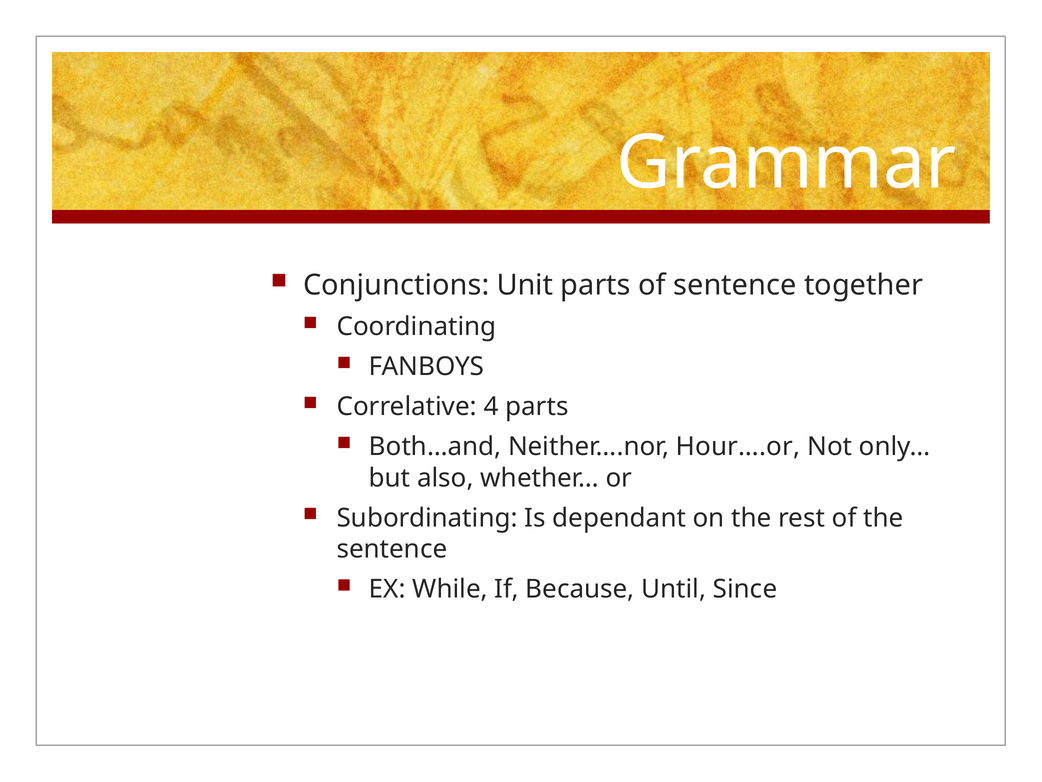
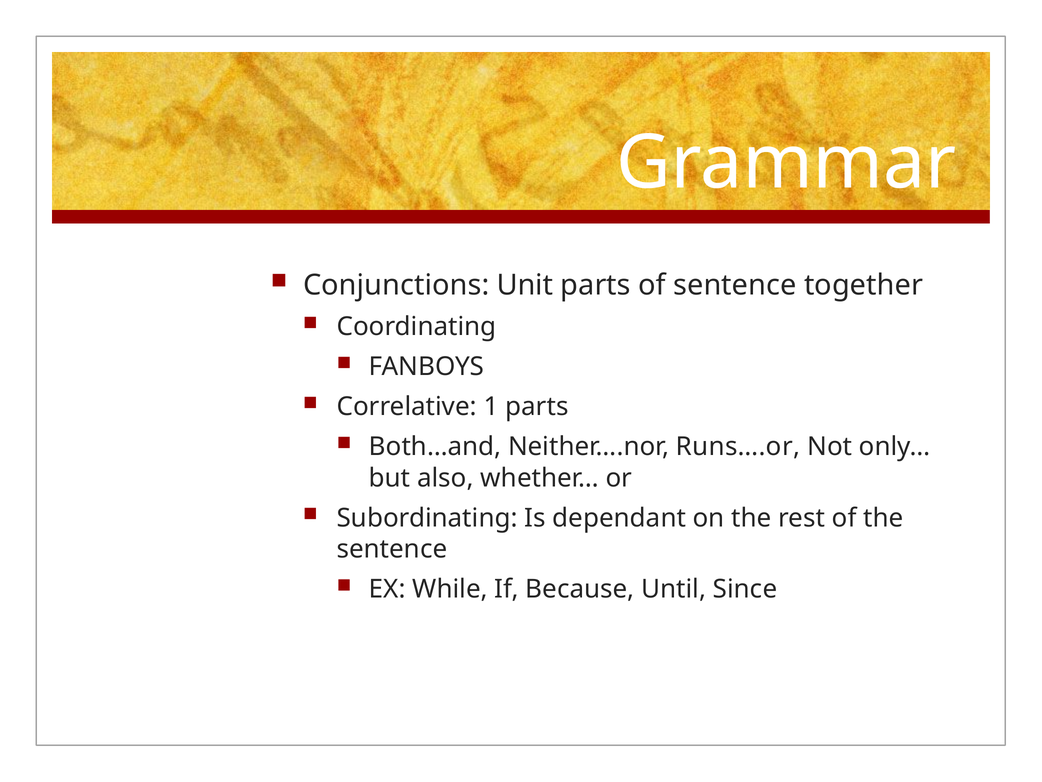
4: 4 -> 1 (491, 407)
Hour….or: Hour….or -> Runs….or (738, 446)
